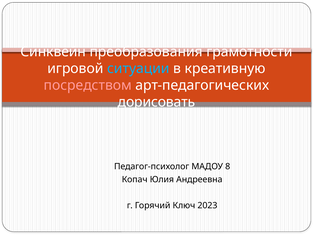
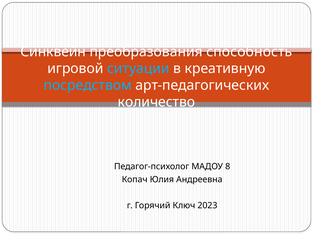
грамотности: грамотности -> способность (249, 52)
посредством colour: pink -> light blue (88, 85)
дорисовать: дорисовать -> количество (156, 102)
